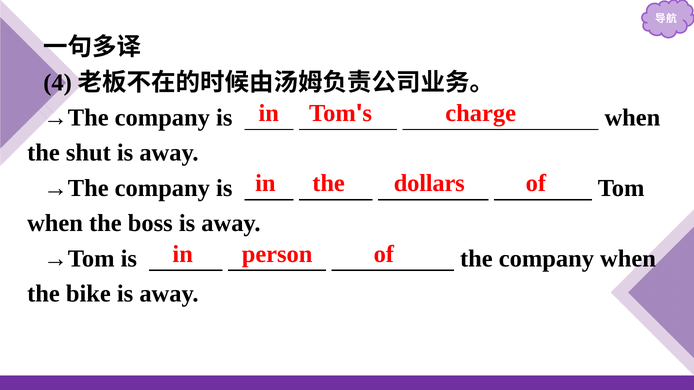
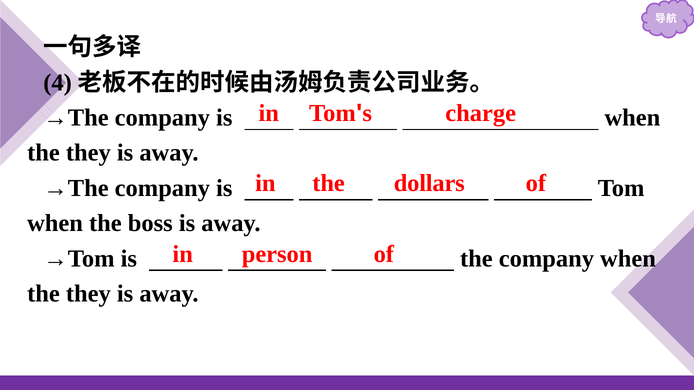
shut: shut -> they (88, 153)
bike: bike -> they (88, 294)
